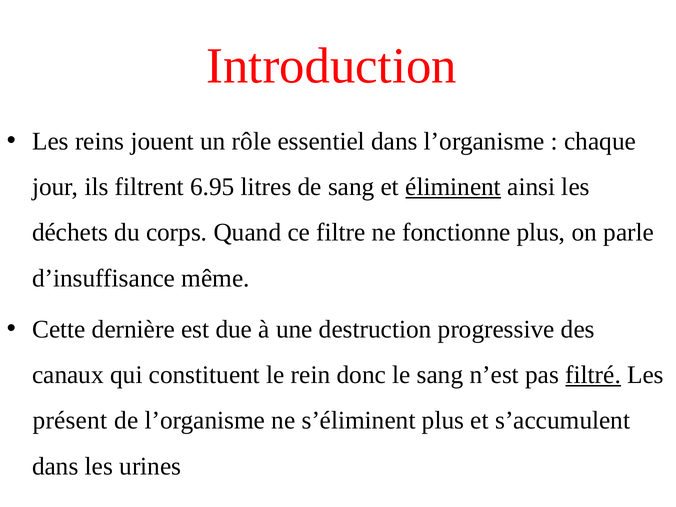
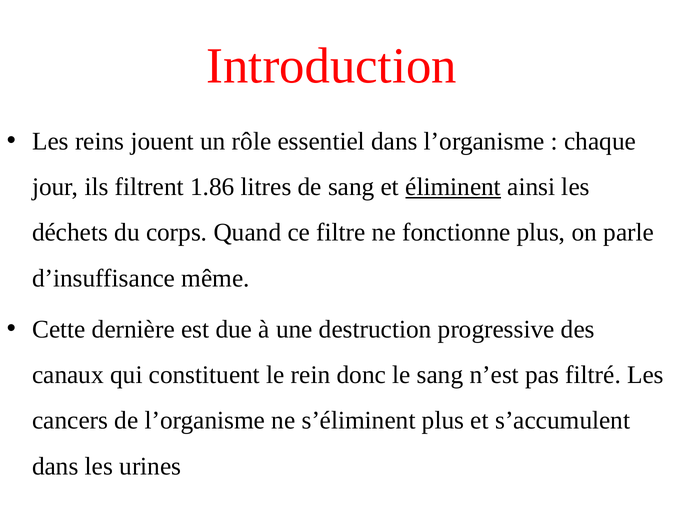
6.95: 6.95 -> 1.86 (212, 187)
filtré underline: present -> none (593, 375)
présent: présent -> cancers (70, 421)
